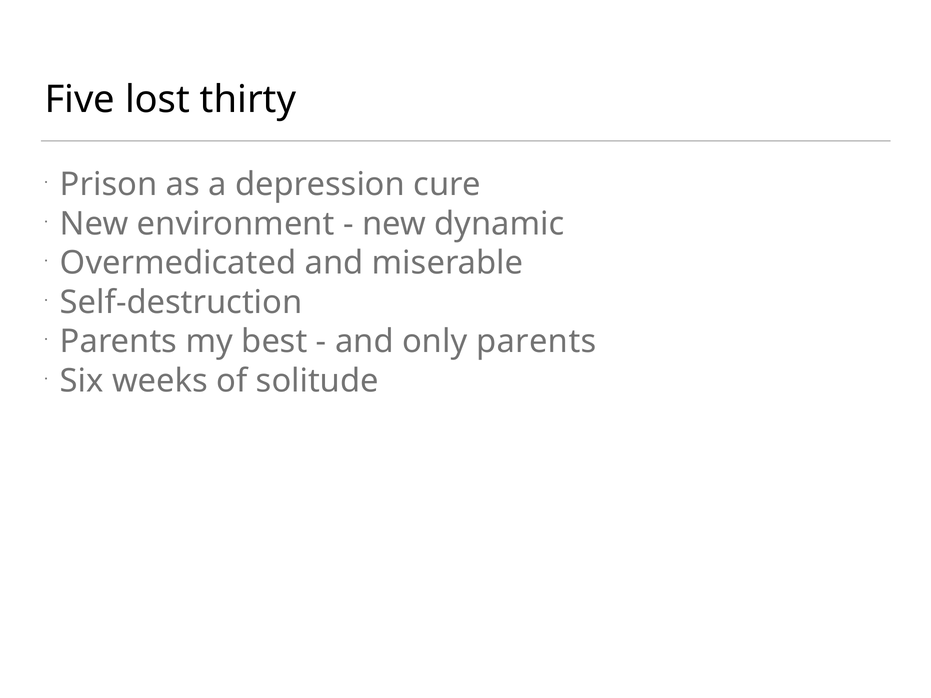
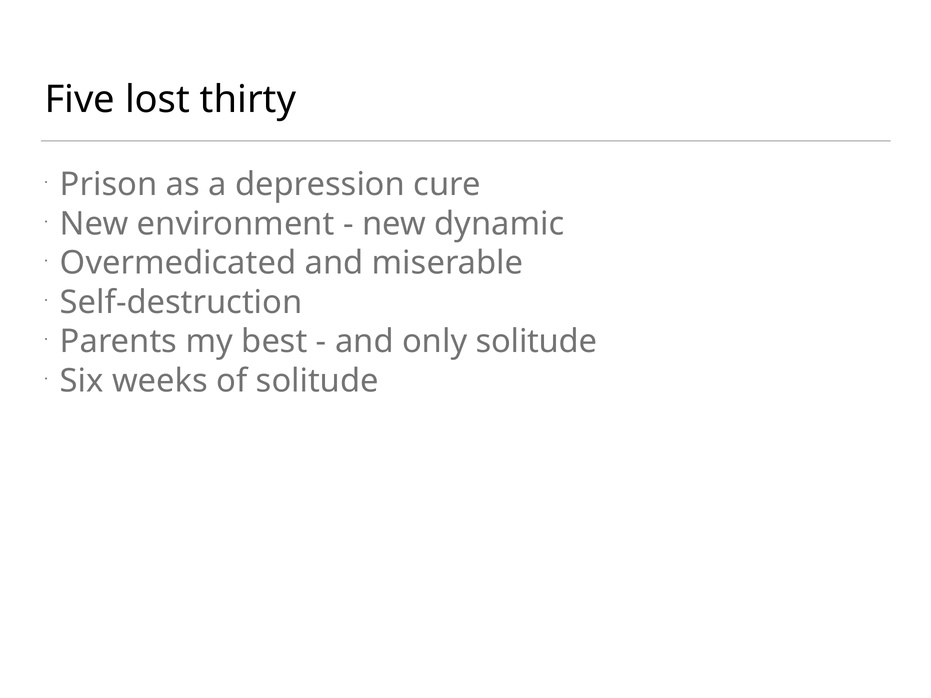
only parents: parents -> solitude (537, 342)
